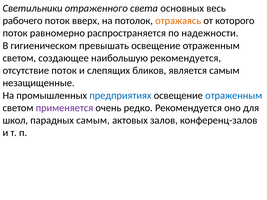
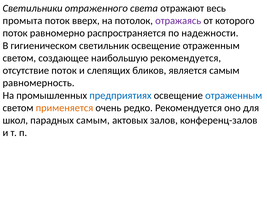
основных: основных -> отражают (182, 8)
рабочего: рабочего -> промыта (23, 21)
отражаясь colour: orange -> purple (178, 21)
превышать: превышать -> светильник (104, 46)
незащищенные: незащищенные -> равномерность (39, 83)
применяется colour: purple -> orange (64, 108)
